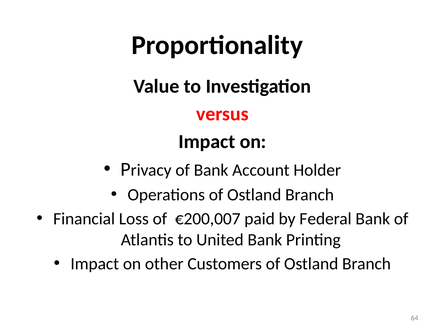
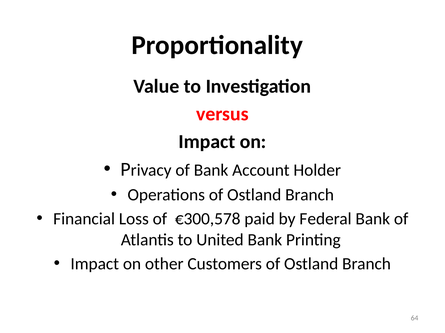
€200,007: €200,007 -> €300,578 (208, 219)
